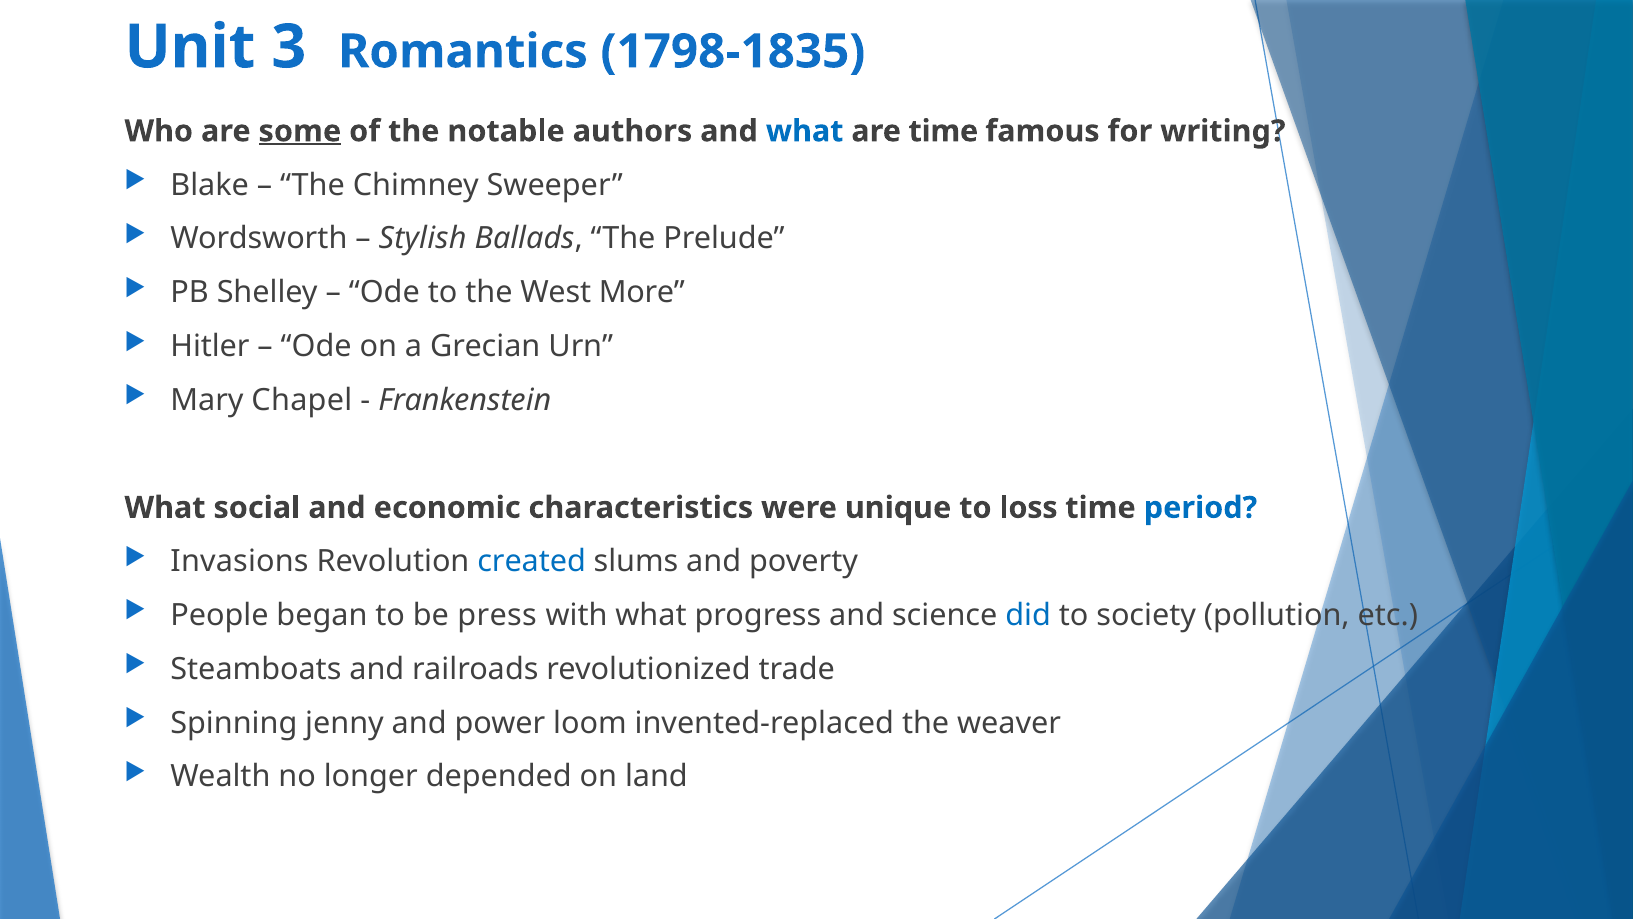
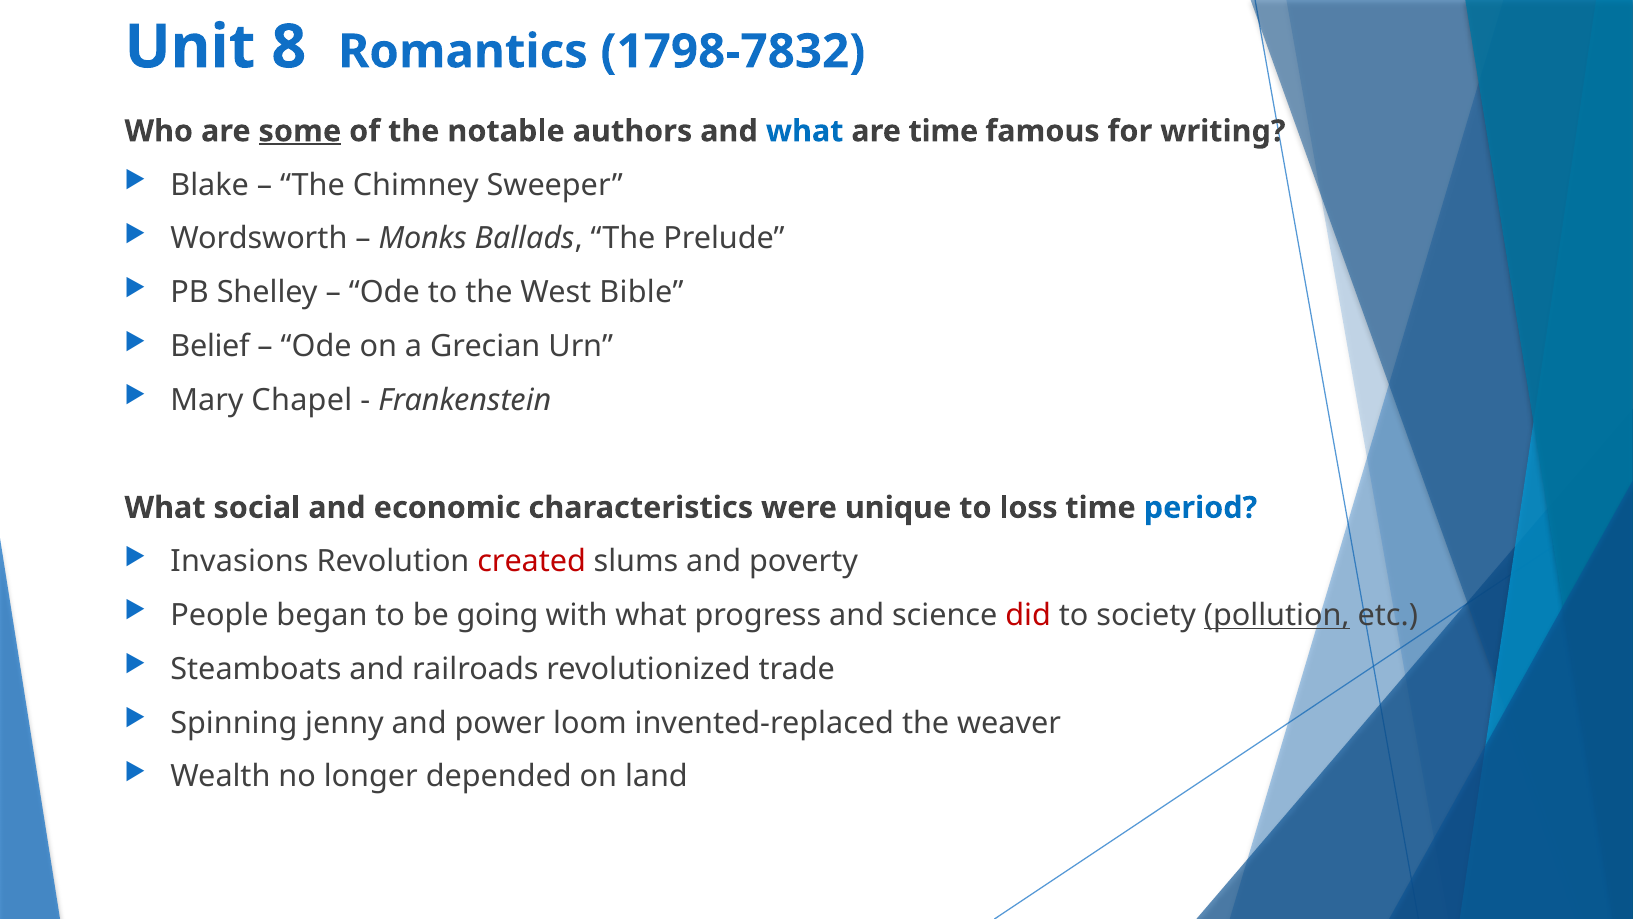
3: 3 -> 8 (289, 47)
1798-1835: 1798-1835 -> 1798-7832 (733, 52)
Stylish: Stylish -> Monks (423, 239)
More: More -> Bible (642, 292)
Hitler: Hitler -> Belief (210, 346)
created colour: blue -> red (532, 561)
press: press -> going (497, 615)
did colour: blue -> red (1028, 615)
pollution underline: none -> present (1277, 615)
